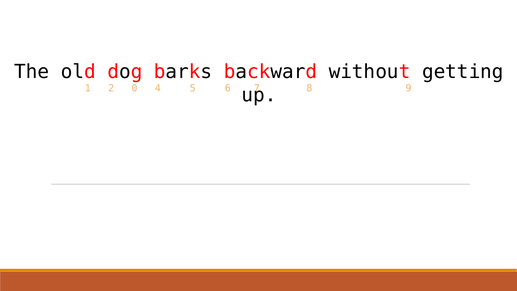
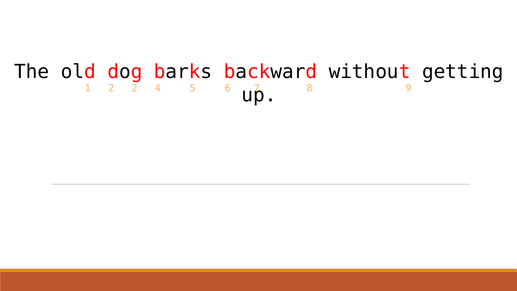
2 0: 0 -> 2 (134, 88)
